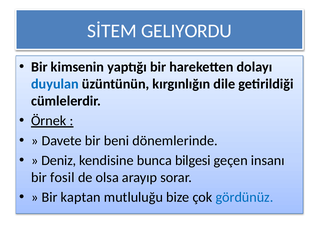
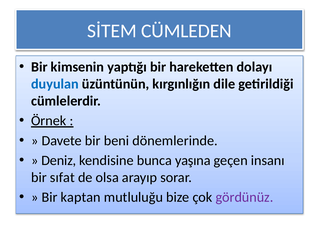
GELIYORDU: GELIYORDU -> CÜMLEDEN (186, 31)
bilgesi: bilgesi -> yaşına (193, 161)
fosil: fosil -> sıfat (62, 178)
gördünüz colour: blue -> purple (244, 197)
